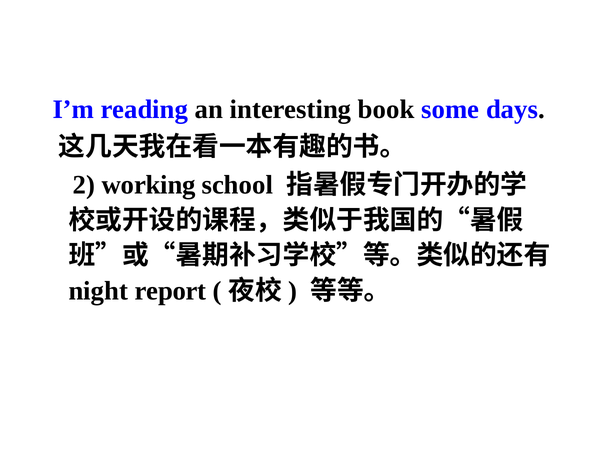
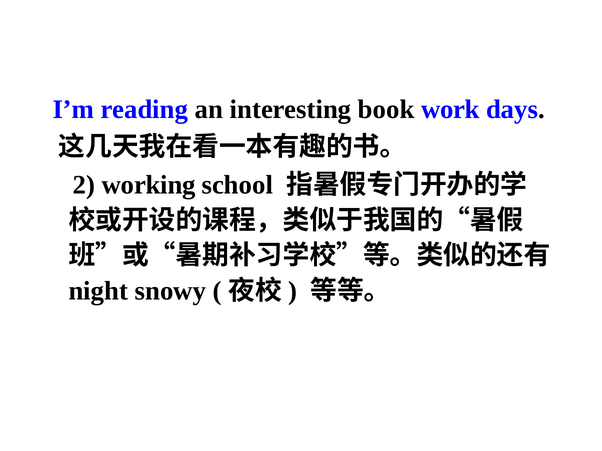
some: some -> work (451, 109)
report: report -> snowy (170, 291)
